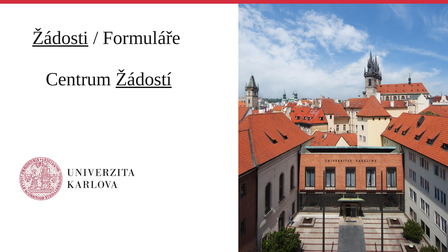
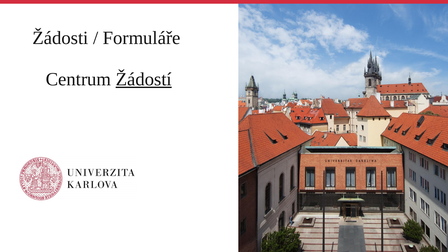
Žádosti underline: present -> none (60, 38)
